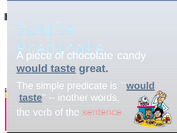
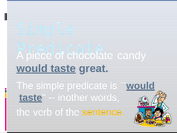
sentence colour: pink -> yellow (103, 112)
